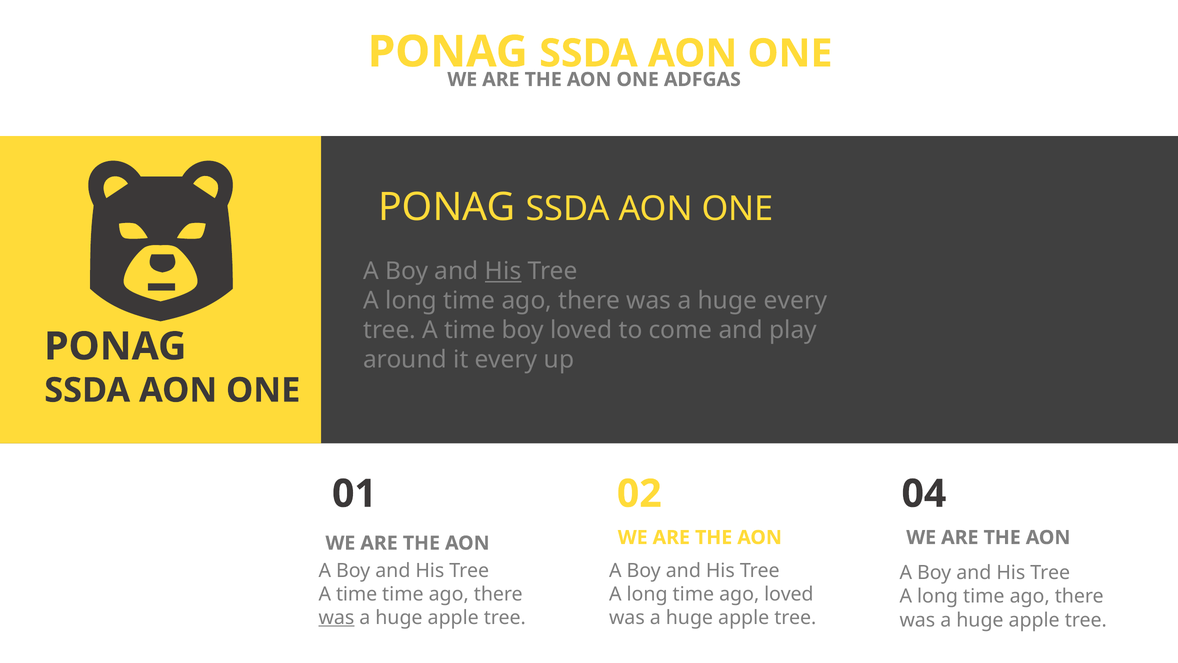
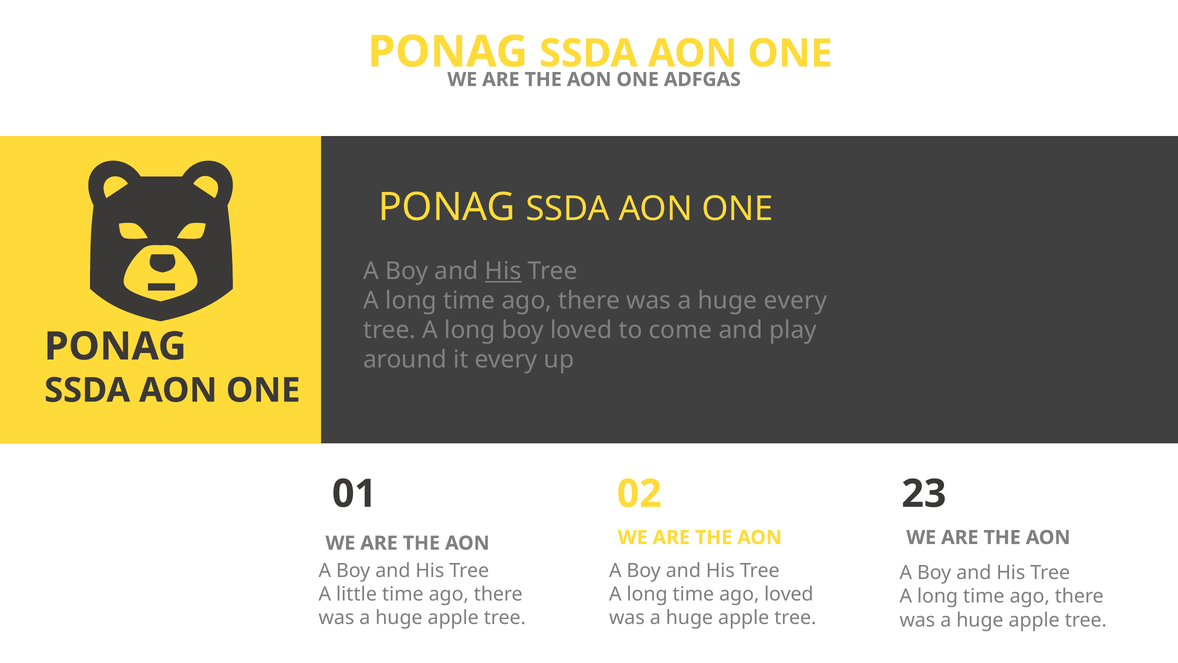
time: time -> long (470, 330)
04: 04 -> 23 (924, 494)
time: time -> little (357, 594)
was underline: present -> none (336, 617)
